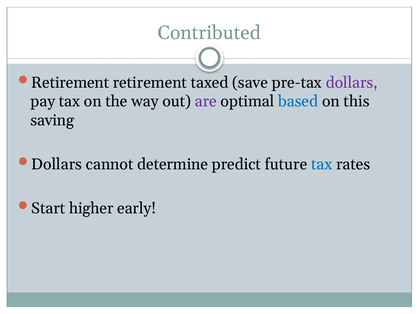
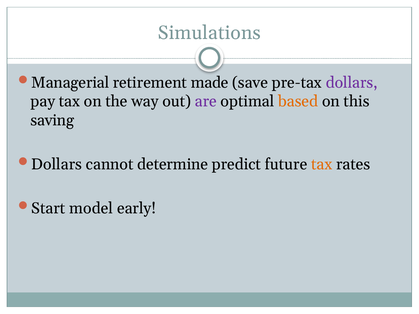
Contributed: Contributed -> Simulations (209, 33)
Retirement: Retirement -> Managerial (70, 83)
taxed: taxed -> made (210, 83)
based colour: blue -> orange (298, 101)
tax colour: blue -> orange (322, 164)
higher: higher -> model (91, 208)
